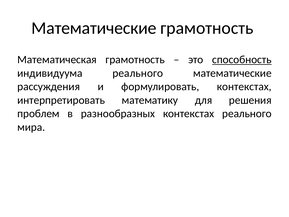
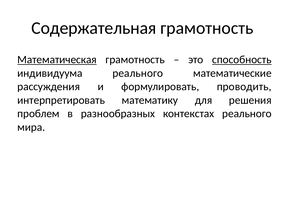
Математические: Математические -> Содержательная (94, 28)
Математическая underline: none -> present (57, 60)
формулировать контекстах: контекстах -> проводить (244, 87)
